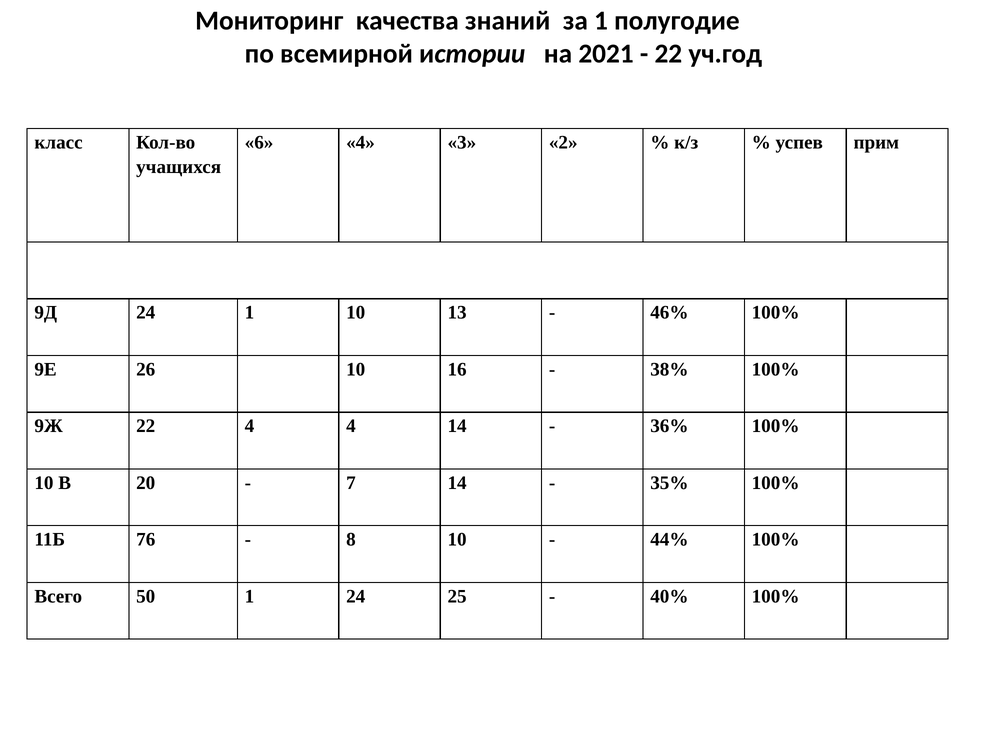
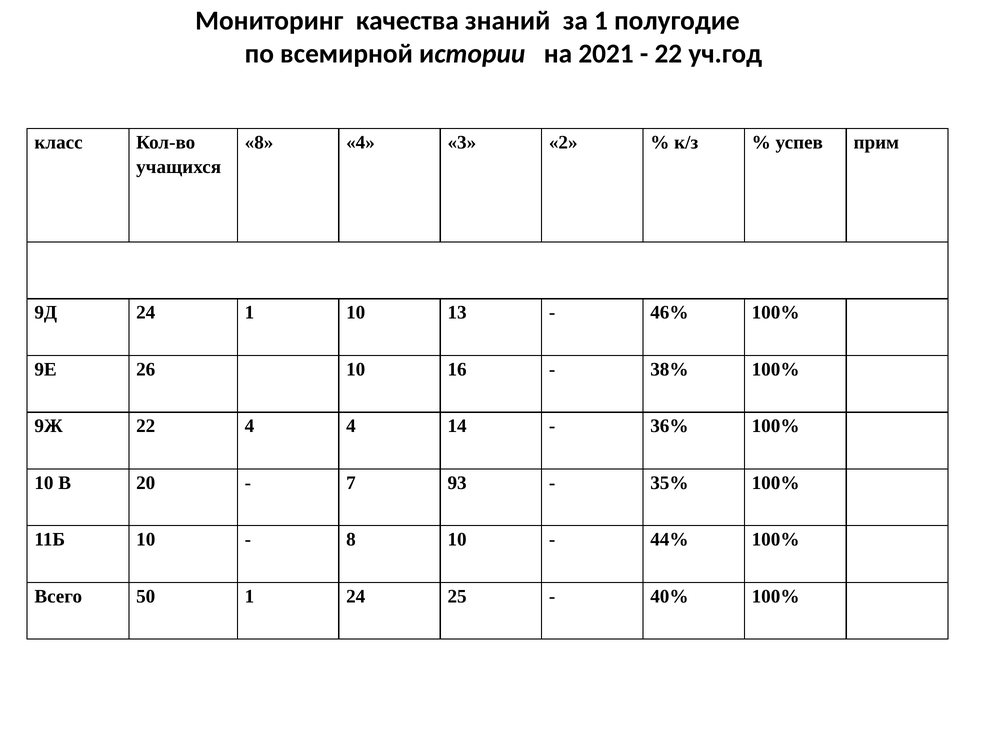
6: 6 -> 8 (259, 142)
7 14: 14 -> 93 (457, 483)
11Б 76: 76 -> 10 (146, 540)
